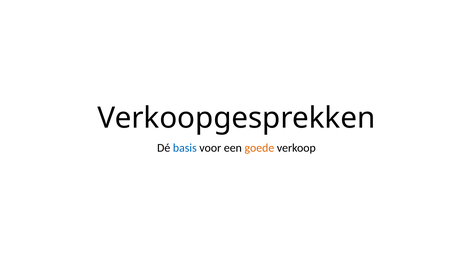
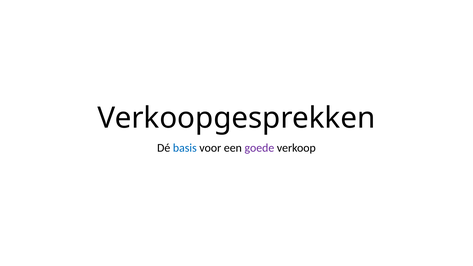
goede colour: orange -> purple (259, 148)
